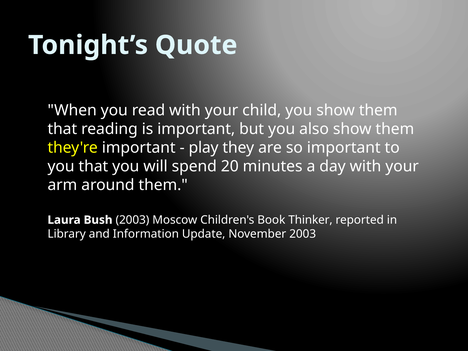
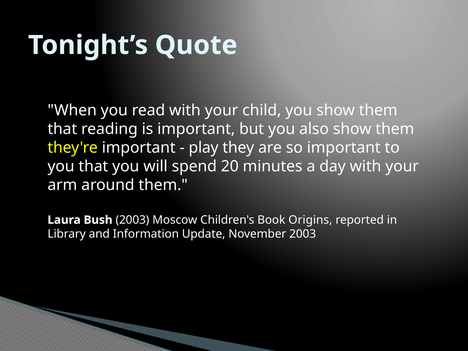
Thinker: Thinker -> Origins (310, 220)
